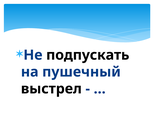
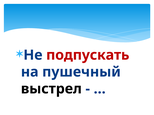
подпускать colour: black -> red (88, 55)
